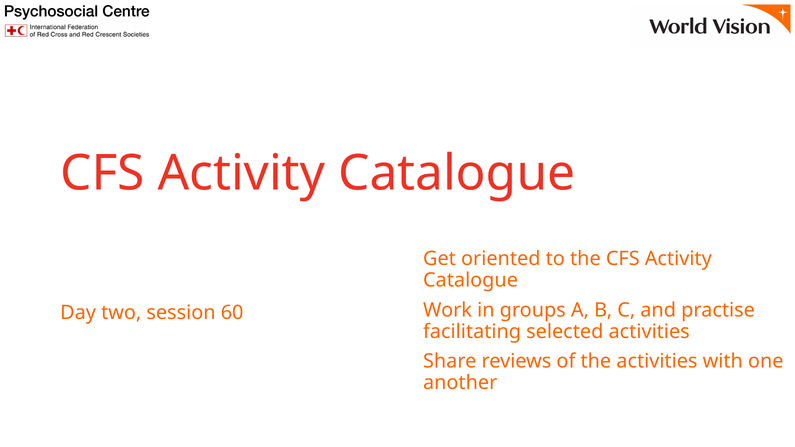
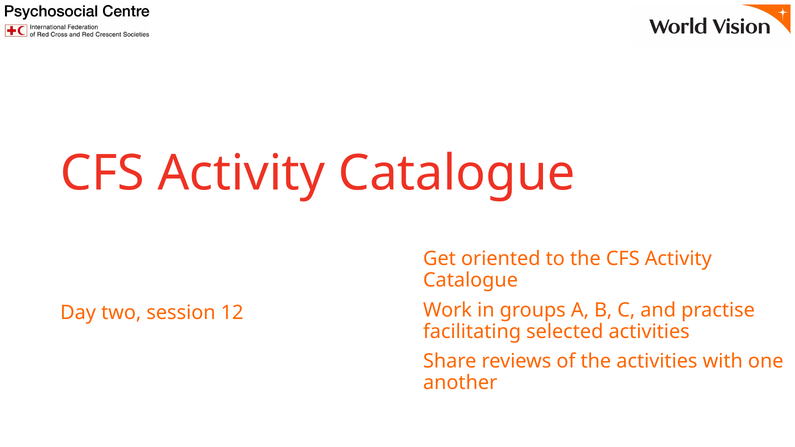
60: 60 -> 12 (232, 313)
